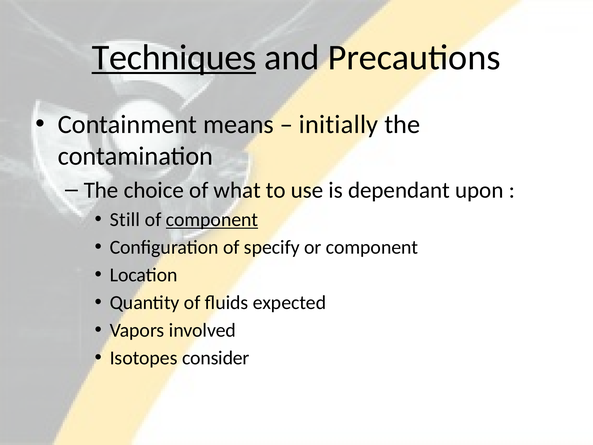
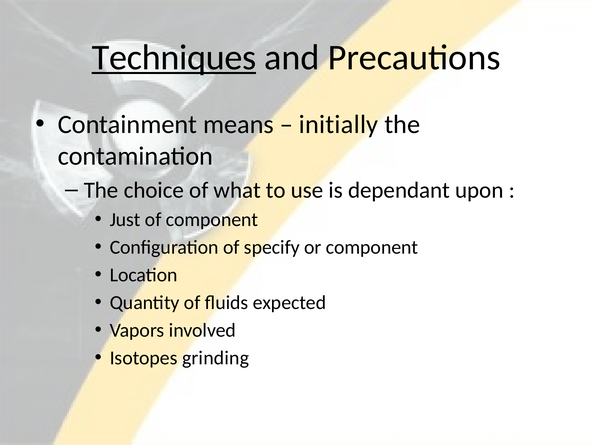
Still: Still -> Just (125, 220)
component underline: present -> none (212, 220)
consider: consider -> grinding (216, 358)
